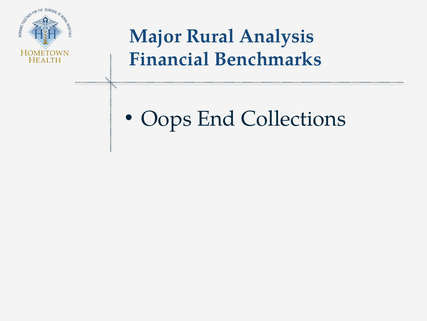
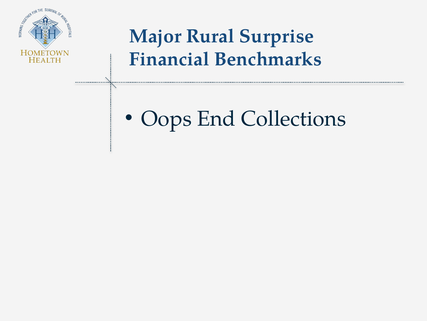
Analysis: Analysis -> Surprise (277, 36)
